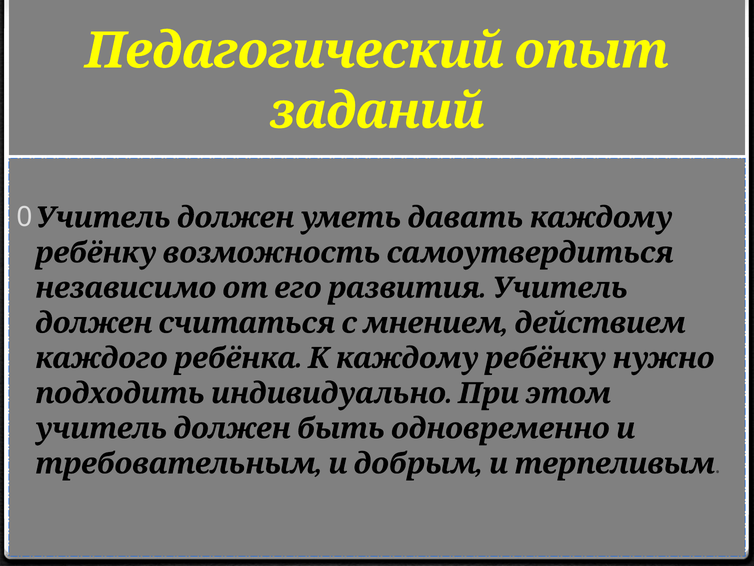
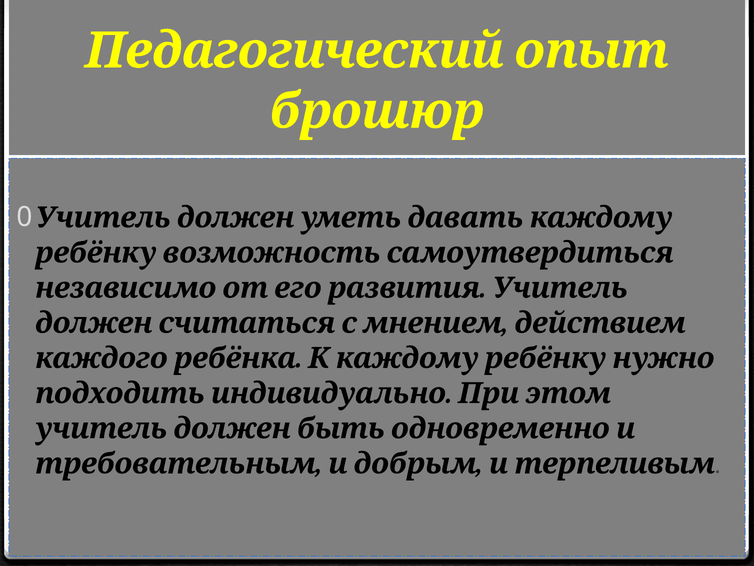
заданий: заданий -> брошюр (377, 111)
